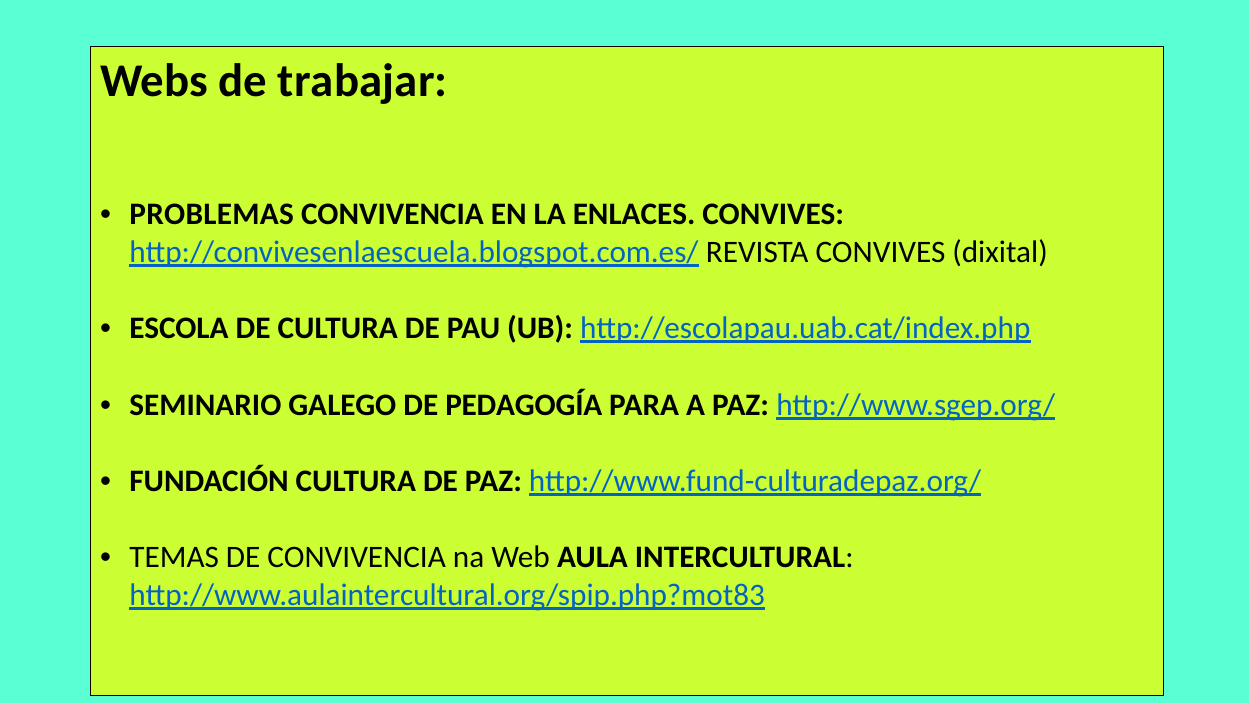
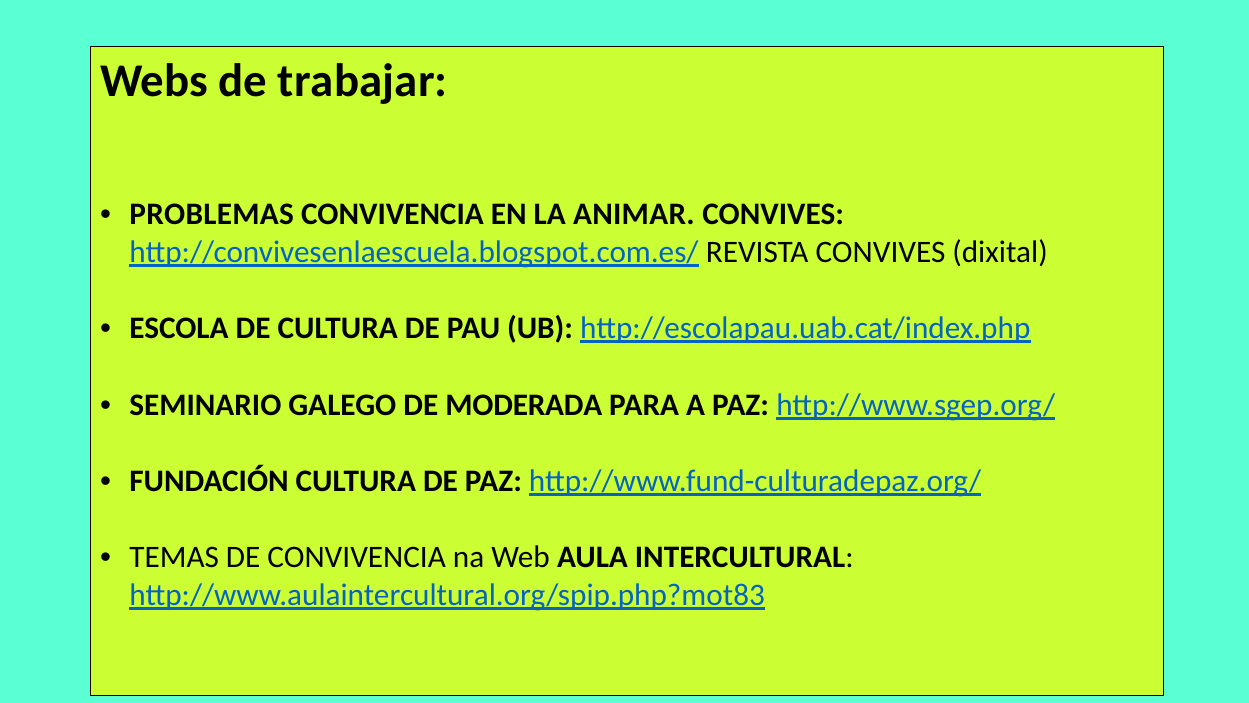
ENLACES: ENLACES -> ANIMAR (634, 214)
PEDAGOGÍA: PEDAGOGÍA -> MODERADA (524, 405)
